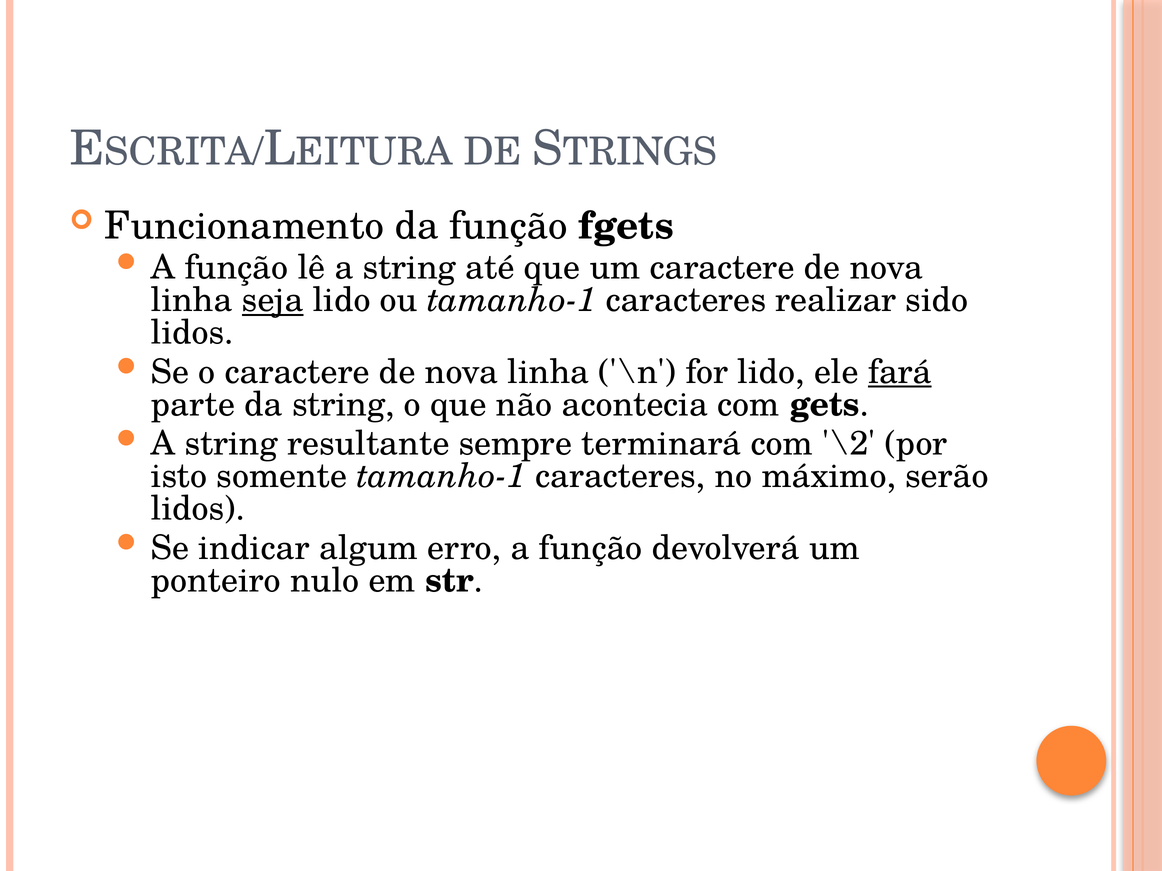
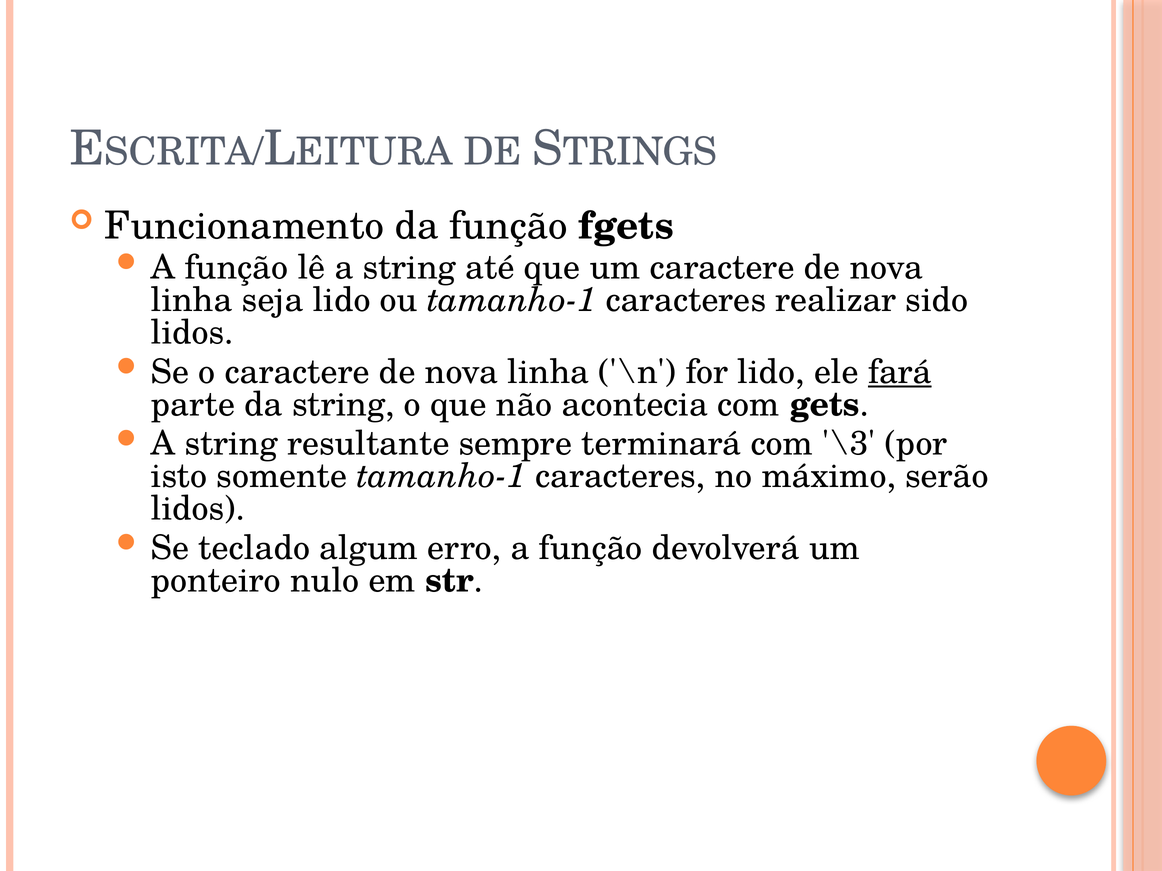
seja underline: present -> none (273, 300)
\2: \2 -> \3 (849, 444)
indicar: indicar -> teclado (254, 548)
